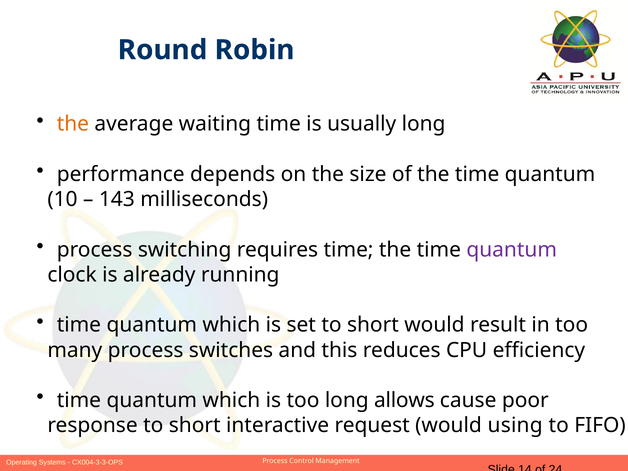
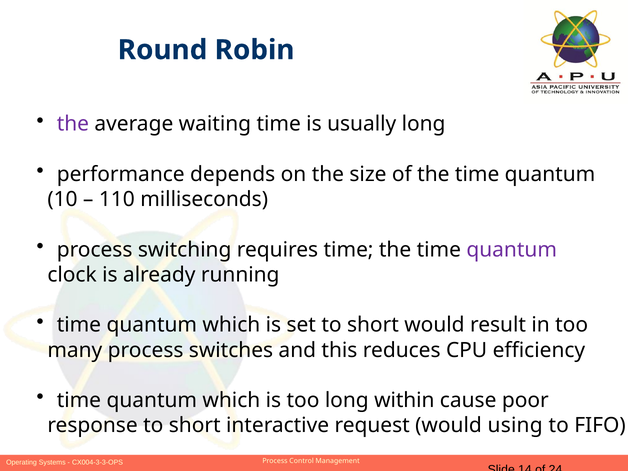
the colour: orange -> purple (73, 124)
143: 143 -> 110 (117, 199)
allows: allows -> within (404, 400)
